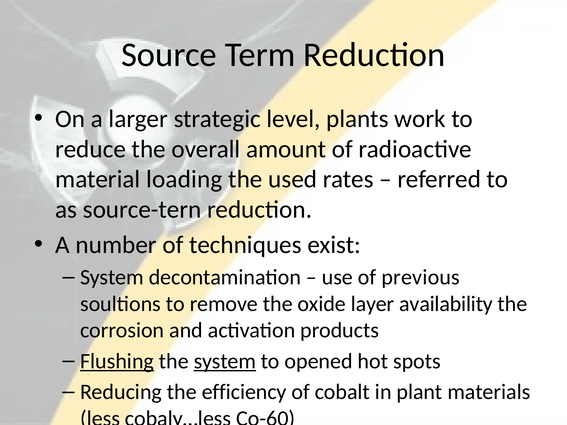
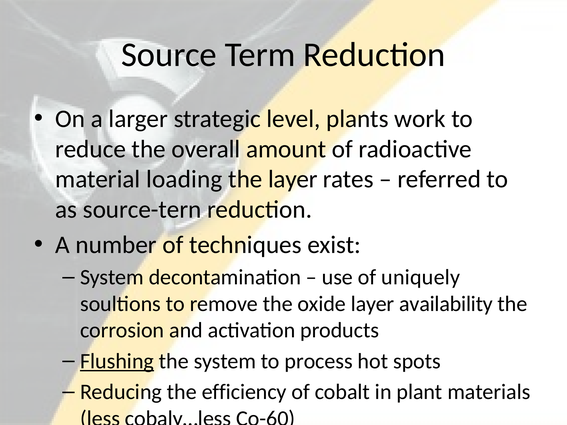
the used: used -> layer (293, 179)
previous: previous -> uniquely (421, 278)
system underline: present -> none (225, 361)
opened: opened -> process (319, 361)
